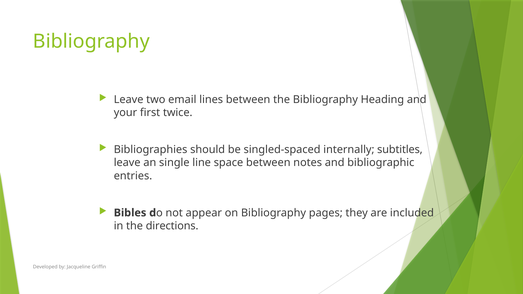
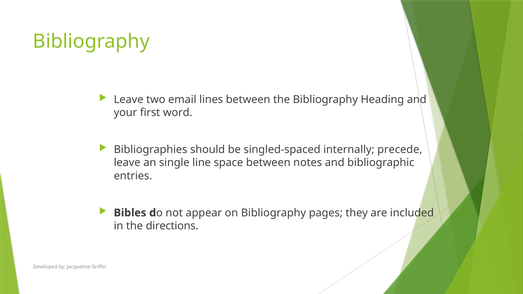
twice: twice -> word (178, 113)
subtitles: subtitles -> precede (400, 150)
